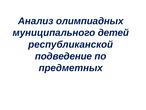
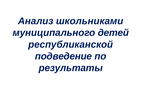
олимпиадных: олимпиадных -> школьниками (90, 21)
предметных: предметных -> результаты (71, 68)
